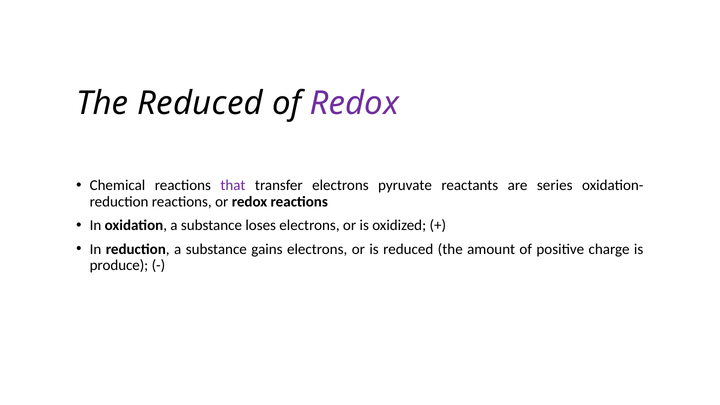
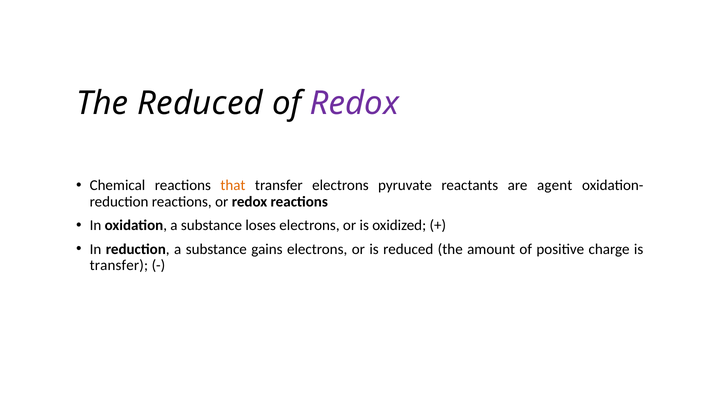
that colour: purple -> orange (233, 185)
series: series -> agent (555, 185)
produce: produce -> transfer (119, 265)
